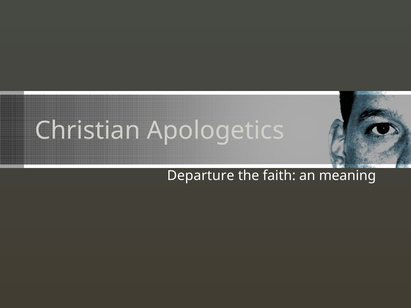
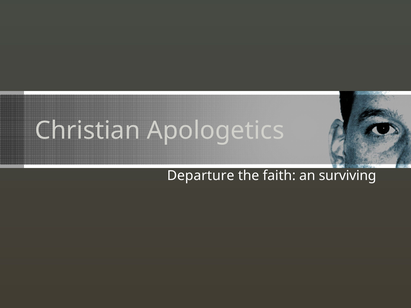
meaning: meaning -> surviving (348, 176)
